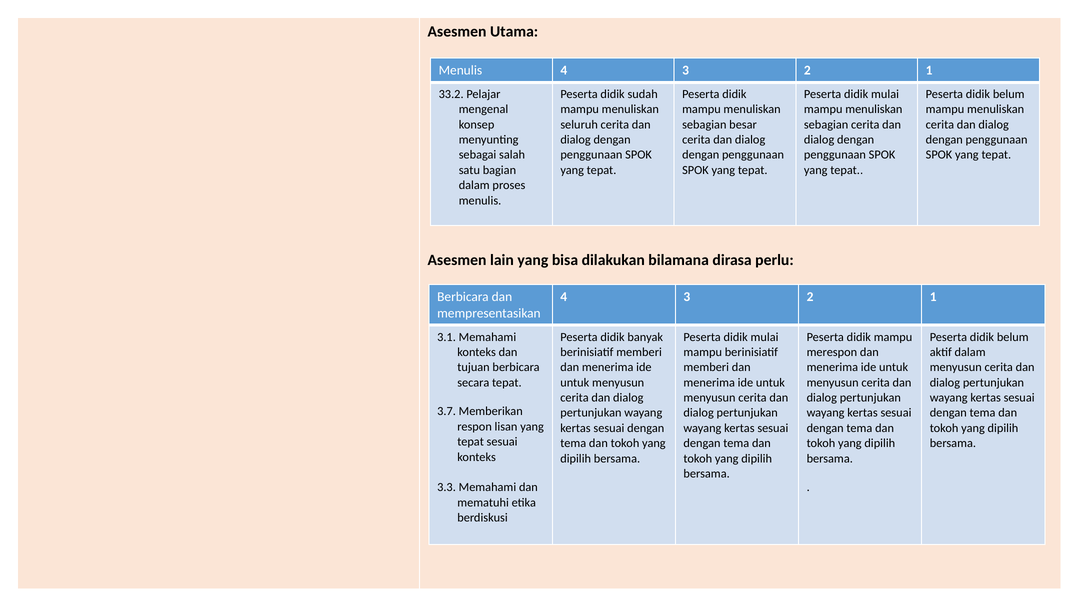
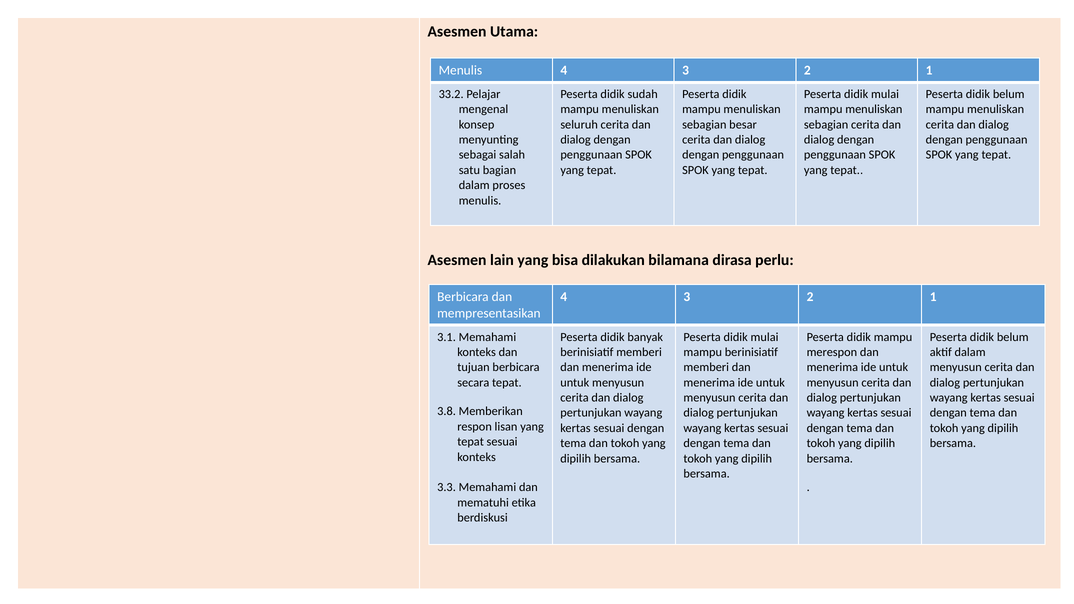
3.7: 3.7 -> 3.8 (447, 411)
